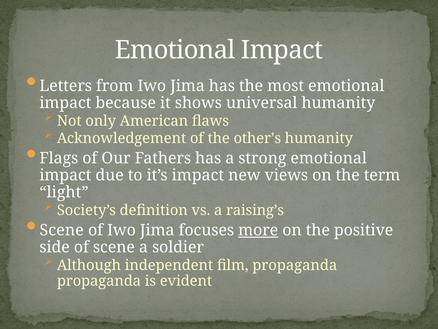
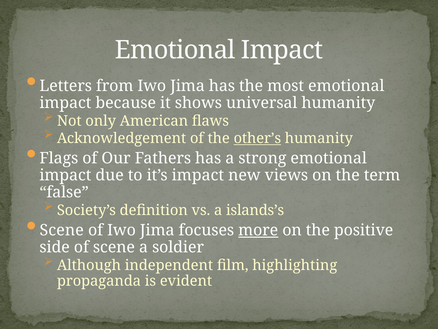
other’s underline: none -> present (257, 138)
light: light -> false (64, 192)
raising’s: raising’s -> islands’s (255, 210)
film propaganda: propaganda -> highlighting (295, 265)
